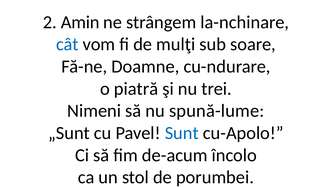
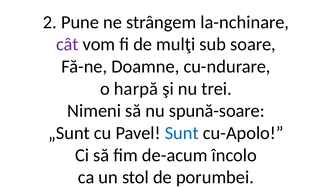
Amin: Amin -> Pune (80, 22)
cât colour: blue -> purple (67, 44)
piatră: piatră -> harpă (136, 89)
spună-lume: spună-lume -> spună-soare (217, 111)
